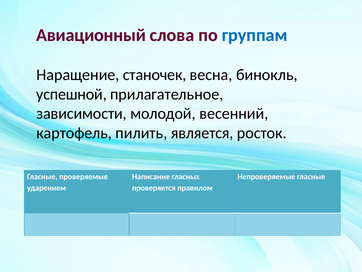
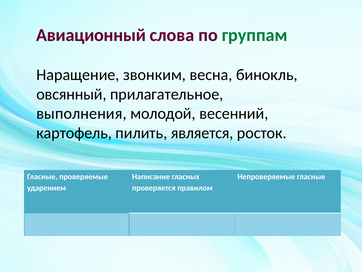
группам colour: blue -> green (255, 35)
станочек: станочек -> звонким (155, 75)
успешной: успешной -> овсянный (71, 94)
зависимости: зависимости -> выполнения (81, 113)
